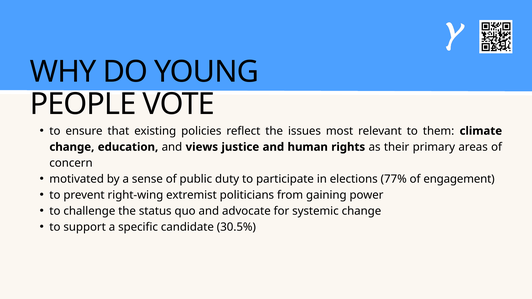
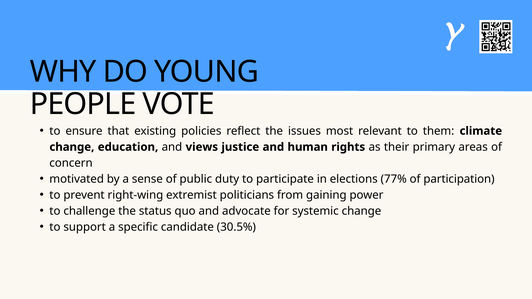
engagement: engagement -> participation (459, 179)
